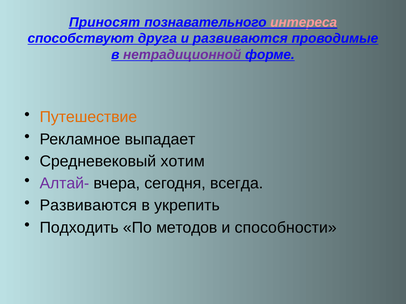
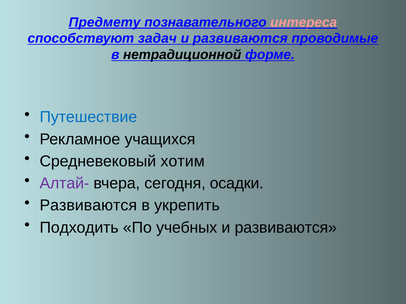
Приносят: Приносят -> Предмету (105, 22)
друга: друга -> задач (157, 39)
нетрадиционной colour: purple -> black (182, 55)
Путешествие colour: orange -> blue (88, 117)
выпадает: выпадает -> учащихся (160, 139)
всегда: всегда -> осадки (237, 184)
методов: методов -> учебных (187, 228)
способности: способности -> развиваются (286, 228)
